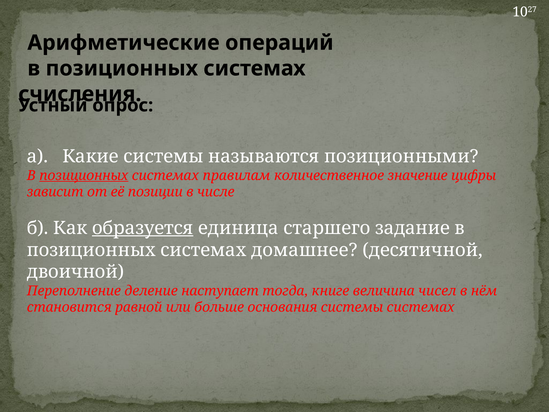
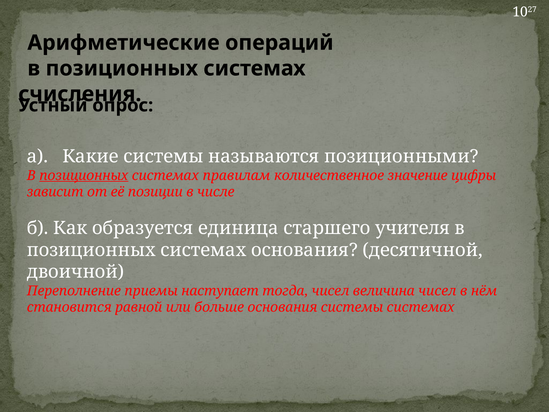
образуется underline: present -> none (143, 228)
задание: задание -> учителя (413, 228)
системах домашнее: домашнее -> основания (304, 250)
деление: деление -> приемы (151, 291)
тогда книге: книге -> чисел (331, 291)
